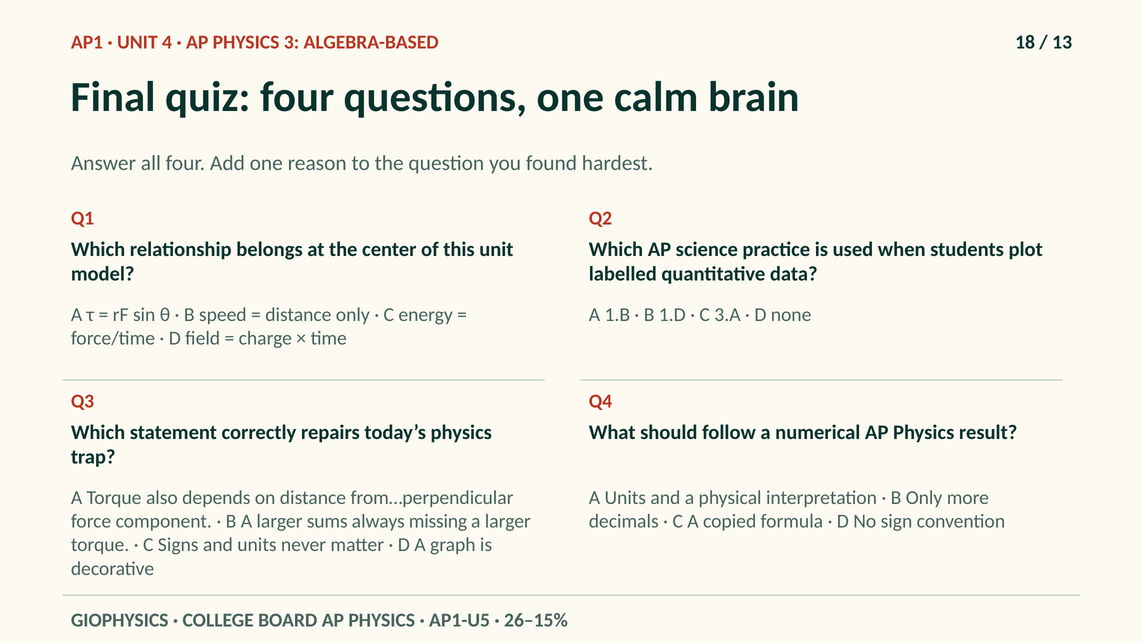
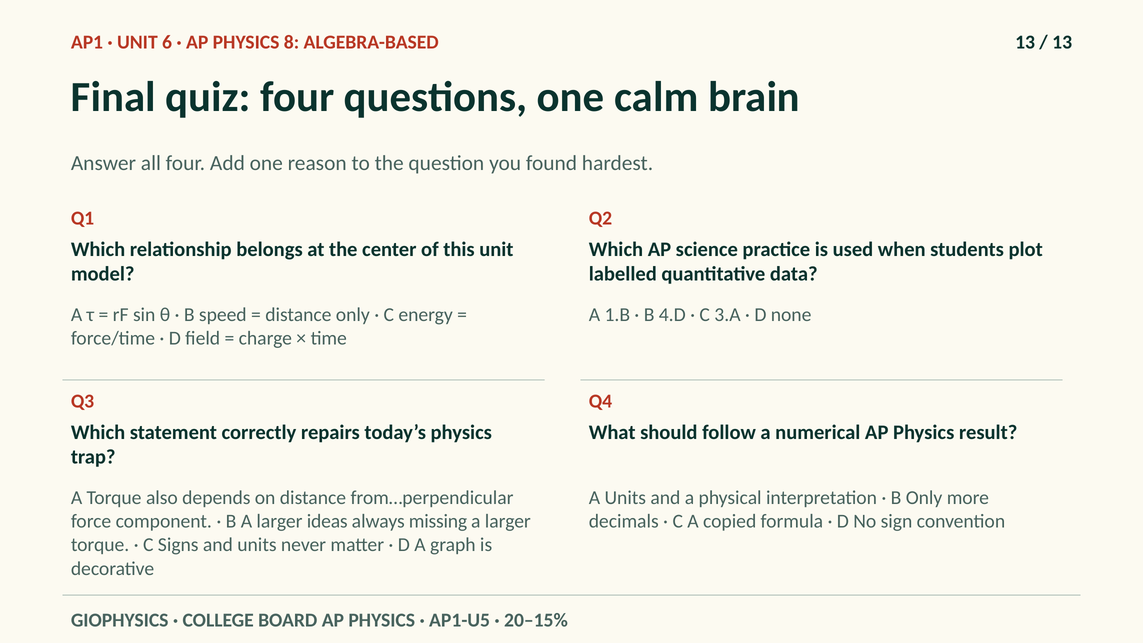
4: 4 -> 6 (167, 42)
3: 3 -> 8 (291, 42)
ALGEBRA-BASED 18: 18 -> 13 (1025, 42)
1.D: 1.D -> 4.D (672, 315)
sums: sums -> ideas (327, 521)
26–15%: 26–15% -> 20–15% (536, 620)
